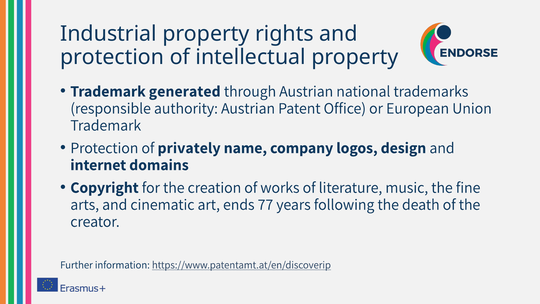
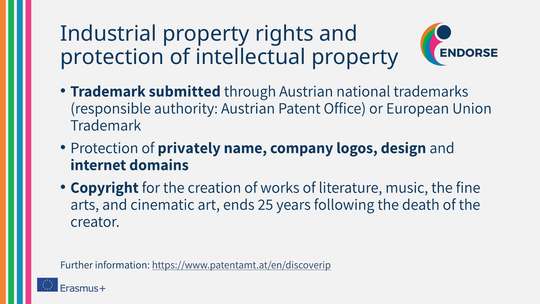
generated: generated -> submitted (185, 91)
77: 77 -> 25 (265, 204)
